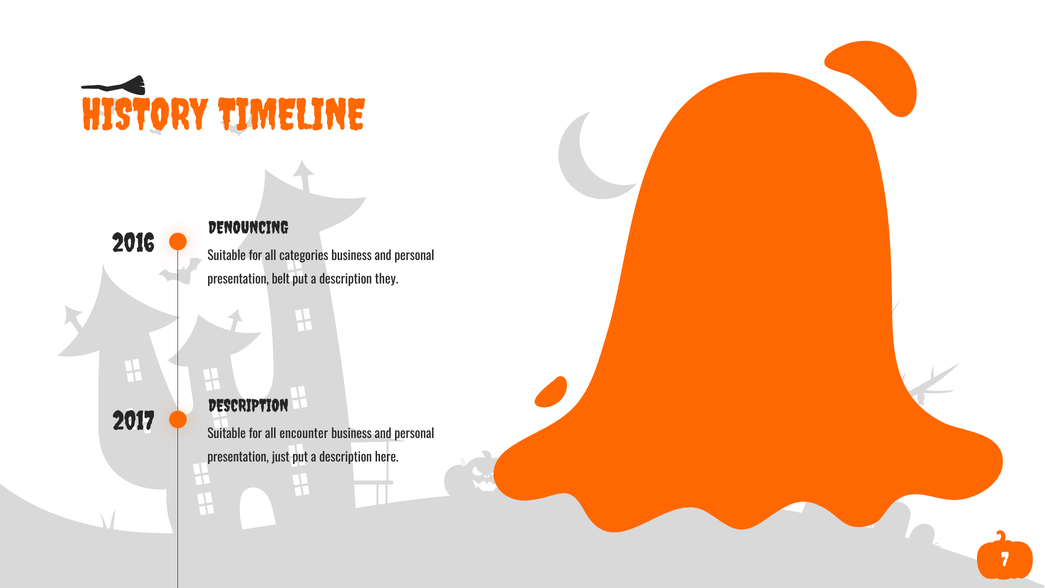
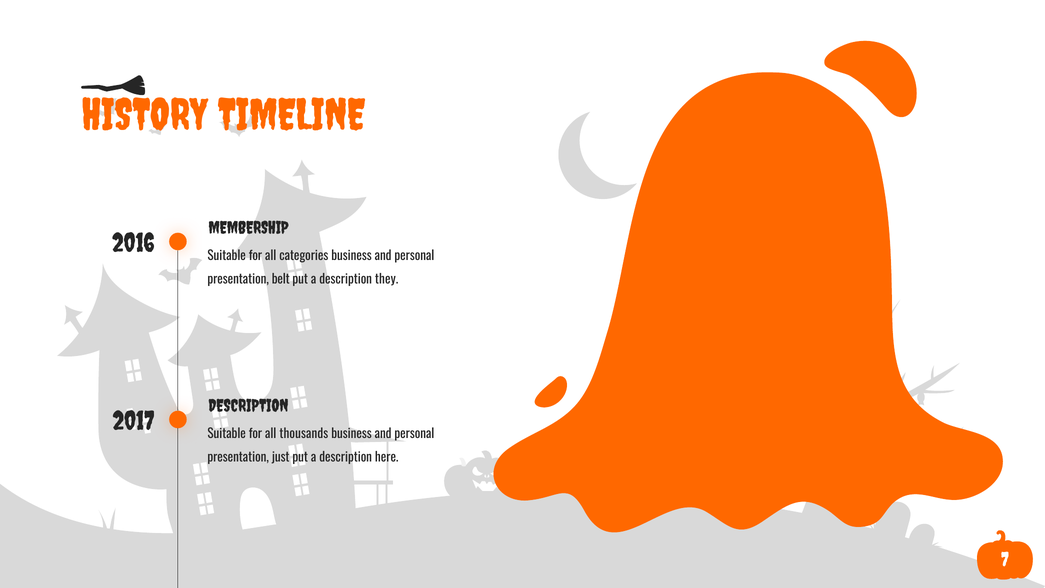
DENOUNCING: DENOUNCING -> MEMBERSHIP (249, 228)
encounter: encounter -> thousands (304, 434)
